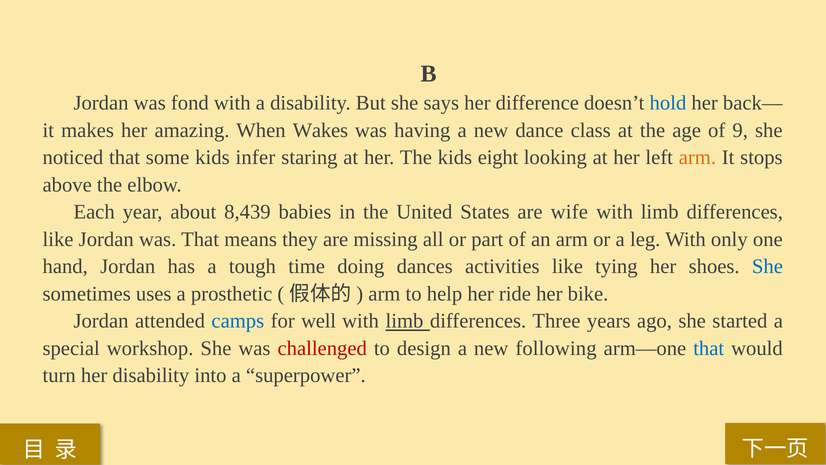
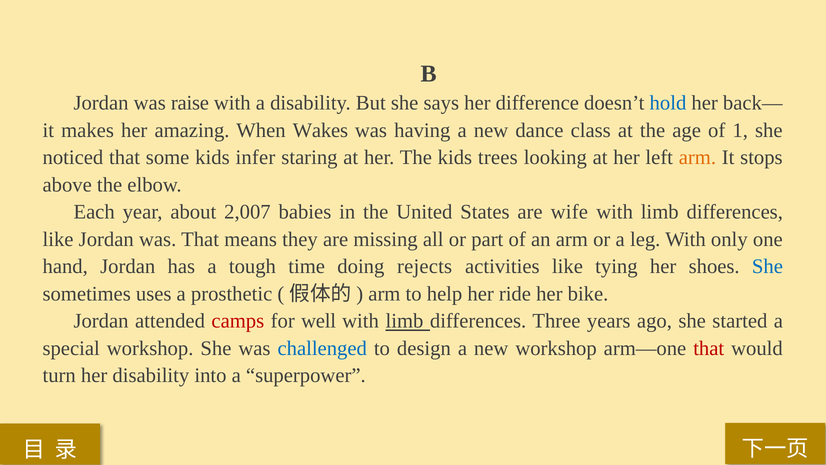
fond: fond -> raise (190, 103)
9: 9 -> 1 (740, 130)
eight: eight -> trees (498, 157)
8,439: 8,439 -> 2,007 (247, 212)
dances: dances -> rejects (425, 266)
camps colour: blue -> red (238, 321)
challenged colour: red -> blue (322, 348)
new following: following -> workshop (556, 348)
that colour: blue -> red (709, 348)
